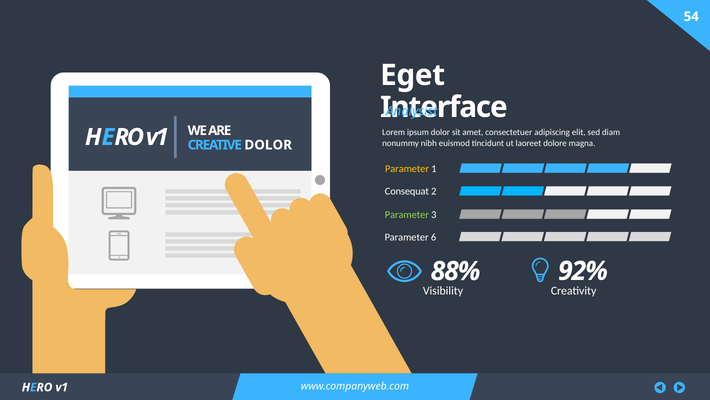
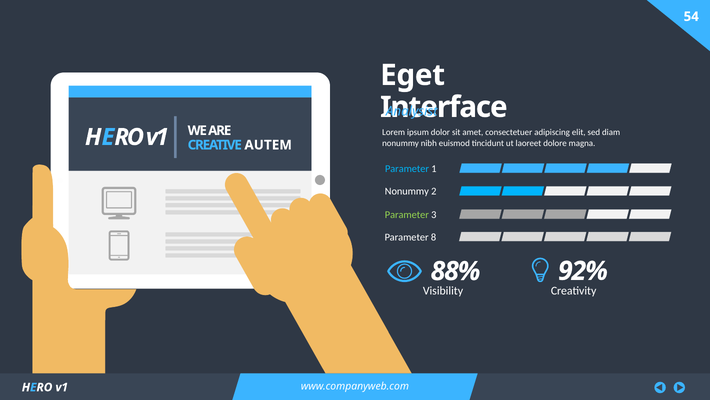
CREATIVE DOLOR: DOLOR -> AUTEM (268, 145)
Parameter colour: yellow -> light blue (407, 168)
Consequat: Consequat -> Nonummy (407, 191)
6: 6 -> 8 (434, 237)
